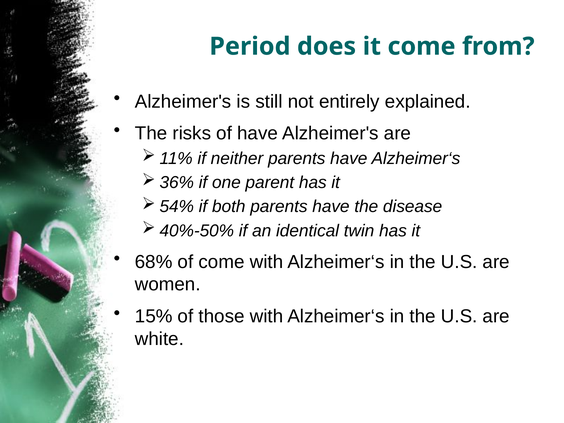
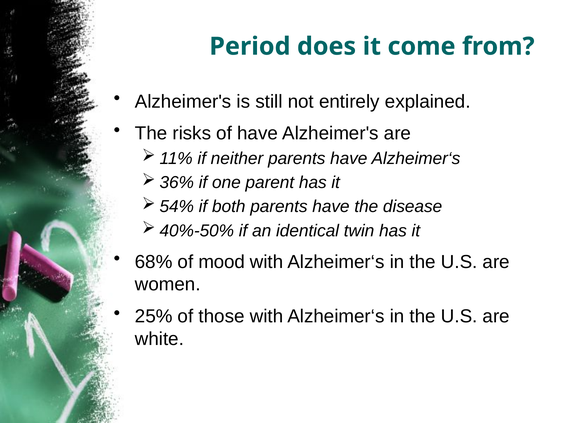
of come: come -> mood (222, 262)
15%: 15% -> 25% (154, 316)
